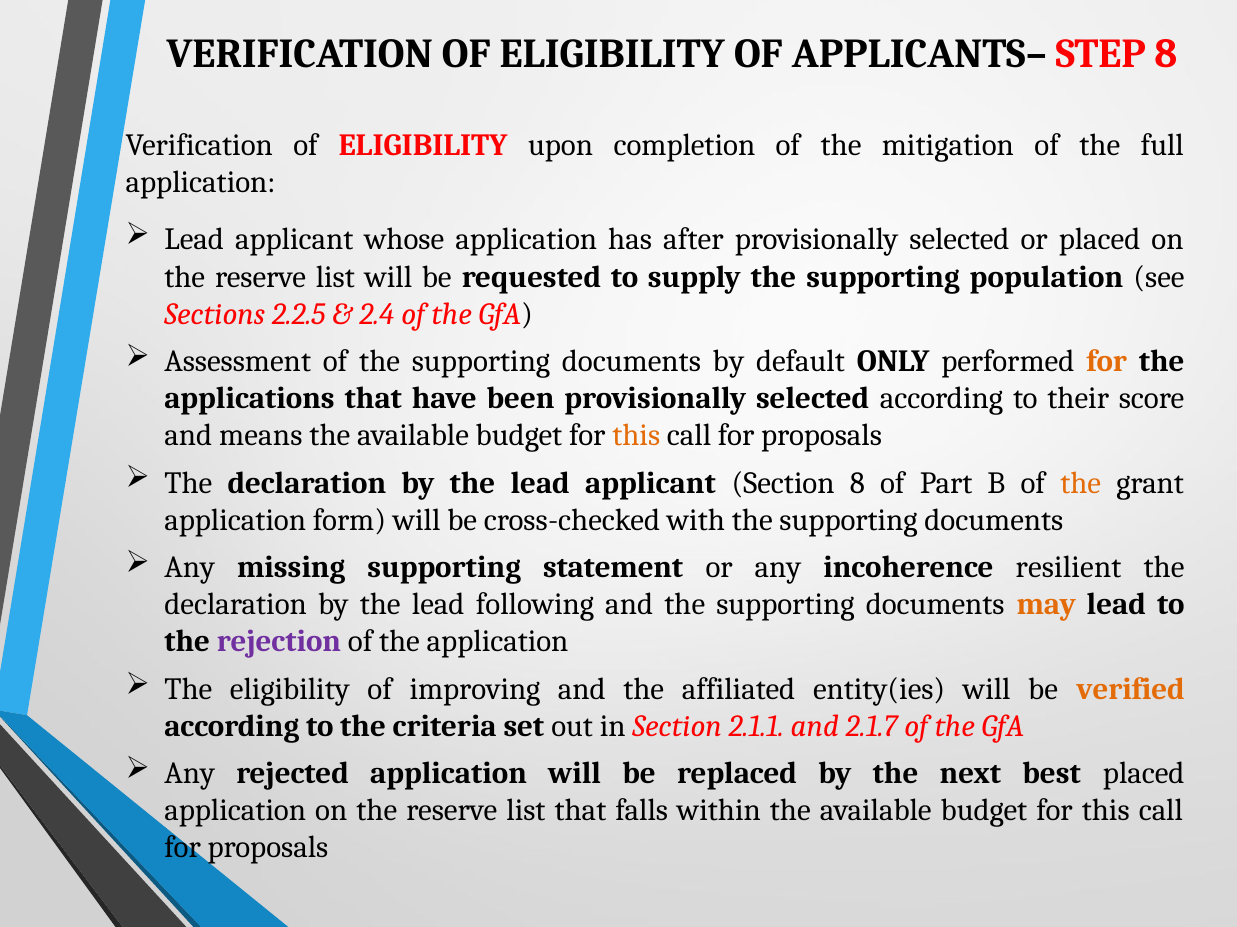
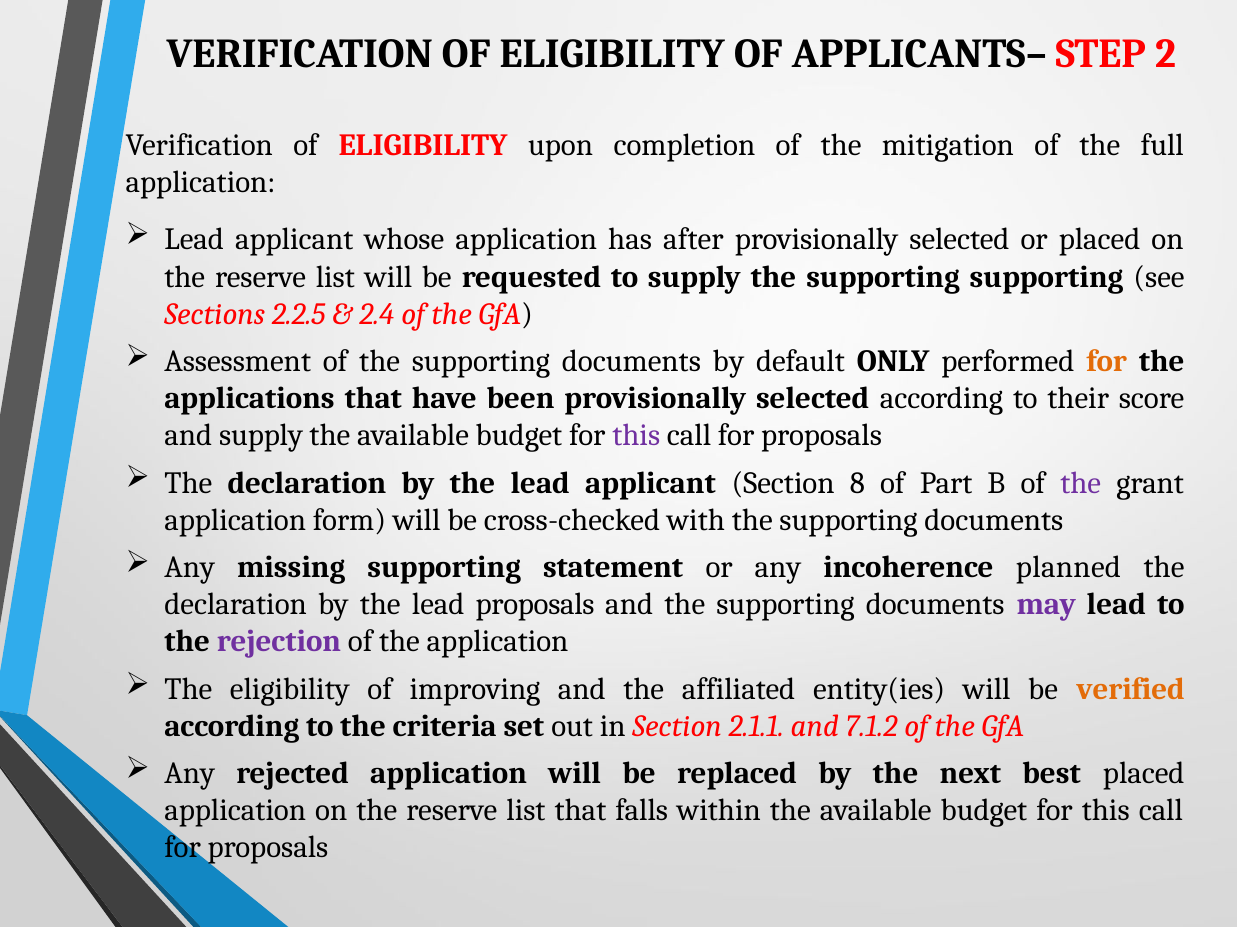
STEP 8: 8 -> 2 (1166, 54)
supporting population: population -> supporting (1047, 277)
and means: means -> supply (261, 436)
this colour: orange -> purple (636, 436)
the colour: orange -> purple (1081, 483)
resilient: resilient -> planned (1069, 568)
lead following: following -> proposals (535, 605)
may colour: orange -> purple (1046, 605)
2.1.7: 2.1.7 -> 7.1.2 (872, 727)
